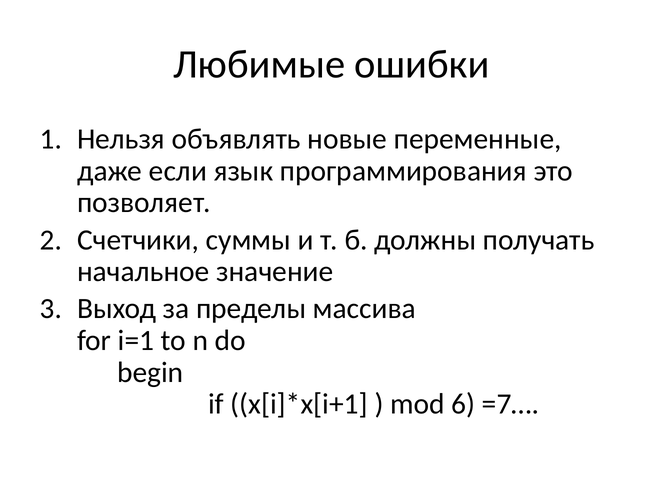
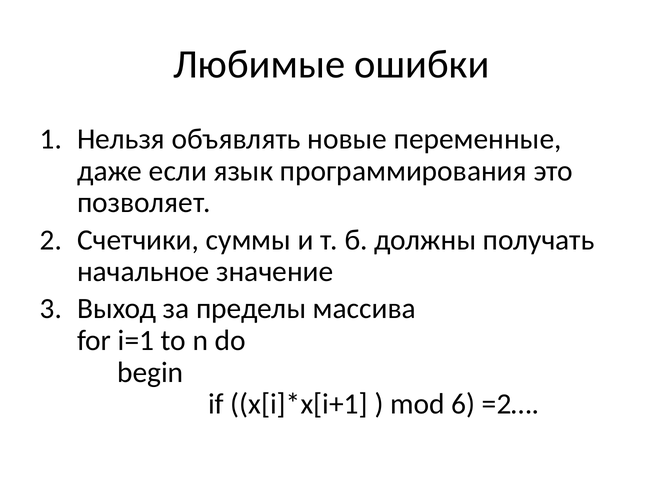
=7…: =7… -> =2… (511, 404)
